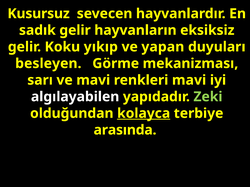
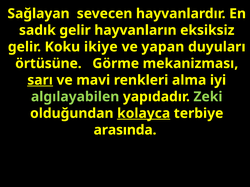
Kusursuz: Kusursuz -> Sağlayan (39, 14)
yıkıp: yıkıp -> ikiye (101, 47)
besleyen: besleyen -> örtüsüne (48, 64)
sarı underline: none -> present (40, 80)
renkleri mavi: mavi -> alma (189, 80)
algılayabilen colour: white -> light green (75, 97)
